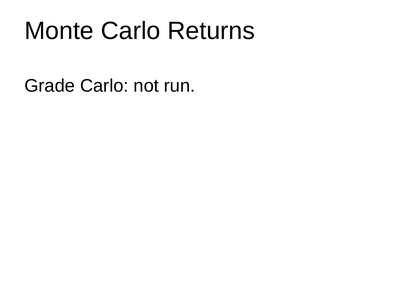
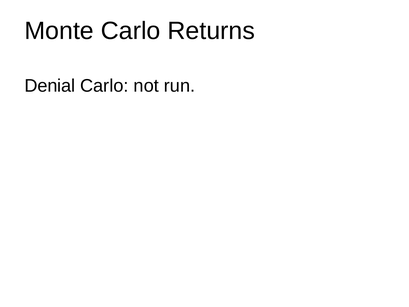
Grade: Grade -> Denial (50, 86)
